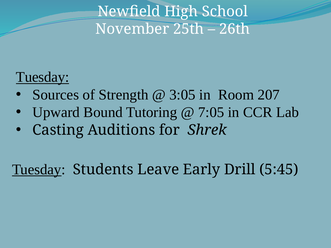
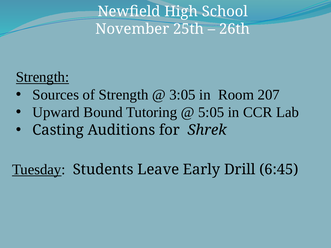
Tuesday: Tuesday -> Strength (42, 77)
7:05: 7:05 -> 5:05 (211, 112)
5:45: 5:45 -> 6:45 (279, 170)
